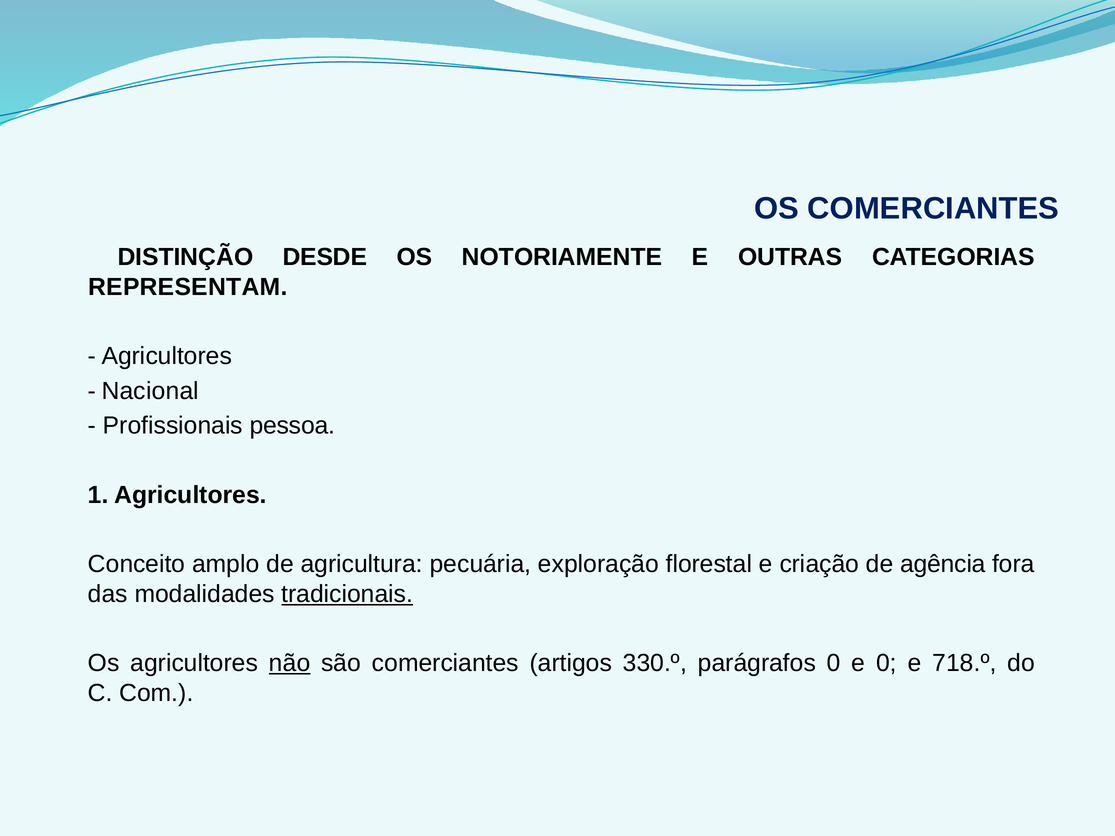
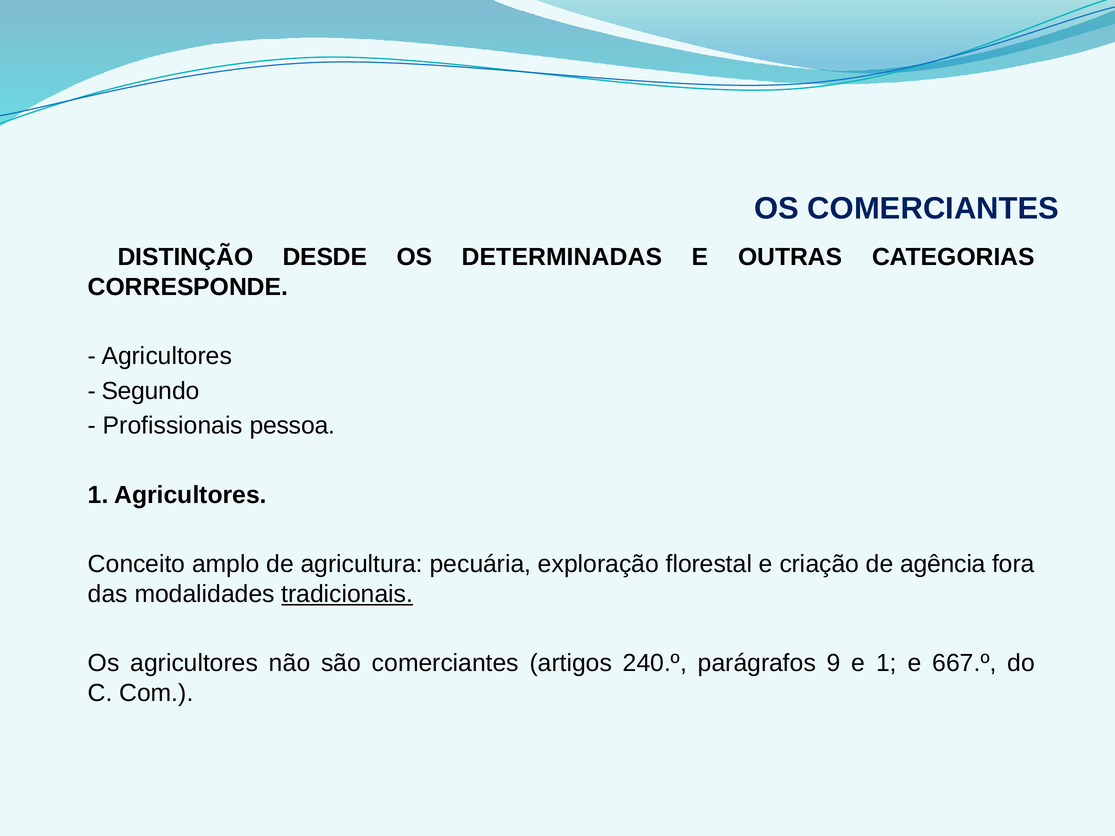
NOTORIAMENTE: NOTORIAMENTE -> DETERMINADAS (562, 257)
REPRESENTAM: REPRESENTAM -> CORRESPONDE (188, 287)
Nacional: Nacional -> Segundo (150, 391)
não underline: present -> none (290, 664)
330.º: 330.º -> 240.º (655, 664)
parágrafos 0: 0 -> 9 (834, 664)
e 0: 0 -> 1 (886, 664)
718.º: 718.º -> 667.º (964, 664)
